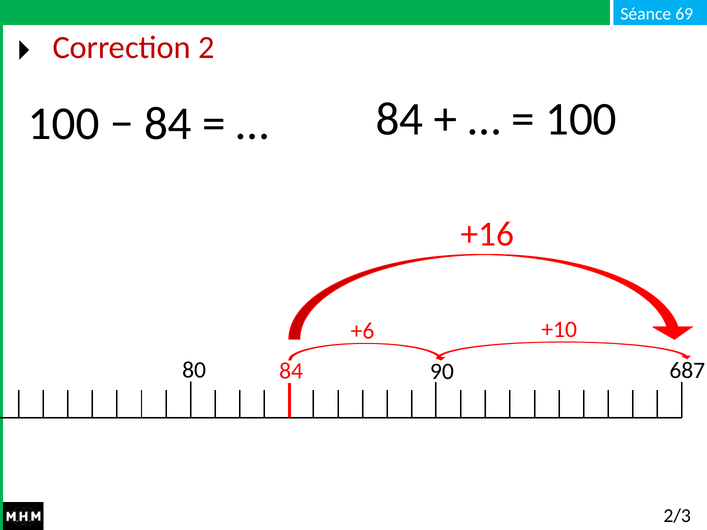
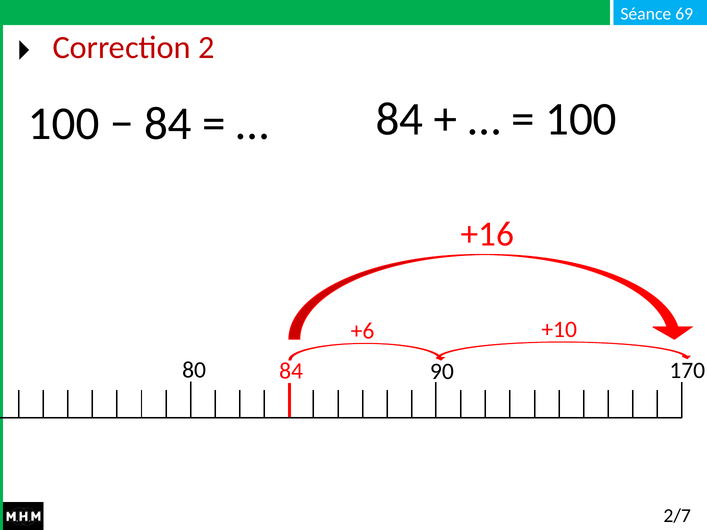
687: 687 -> 170 (687, 371)
2/3: 2/3 -> 2/7 (677, 516)
